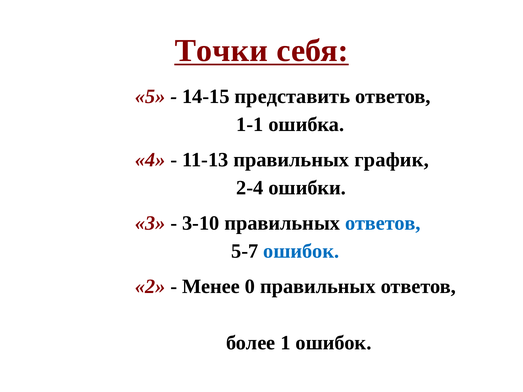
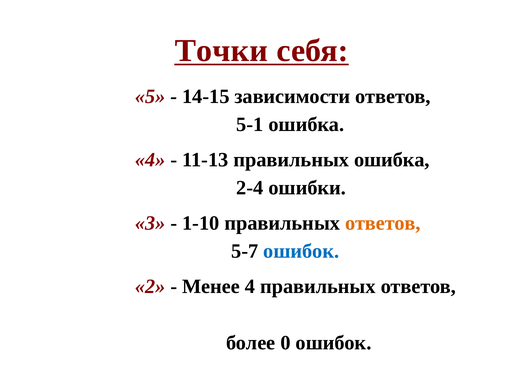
представить: представить -> зависимости (292, 97)
1-1: 1-1 -> 5-1 (250, 125)
правильных график: график -> ошибка (392, 160)
3-10: 3-10 -> 1-10 (201, 223)
ответов colour: blue -> orange (383, 223)
Менее 0: 0 -> 4 (250, 287)
1: 1 -> 0 (286, 343)
